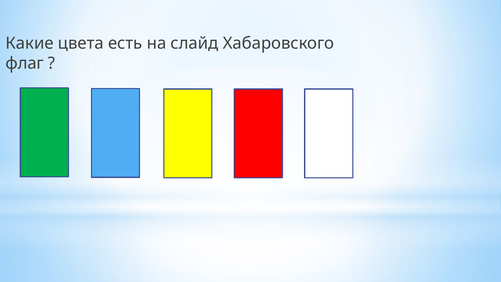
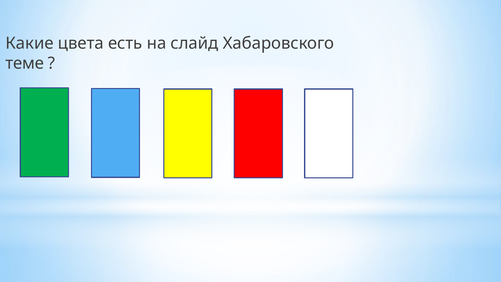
флаг: флаг -> теме (25, 63)
